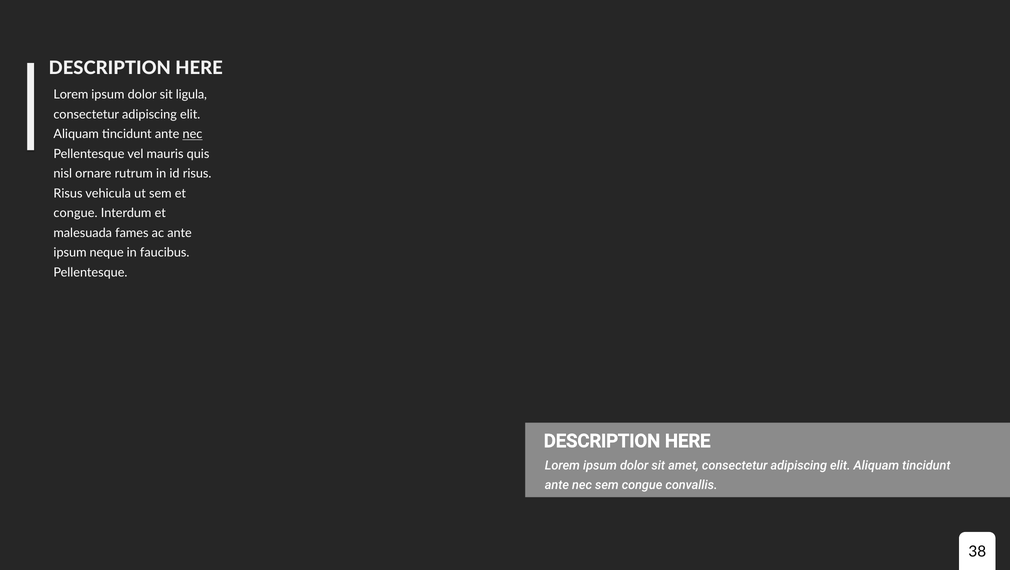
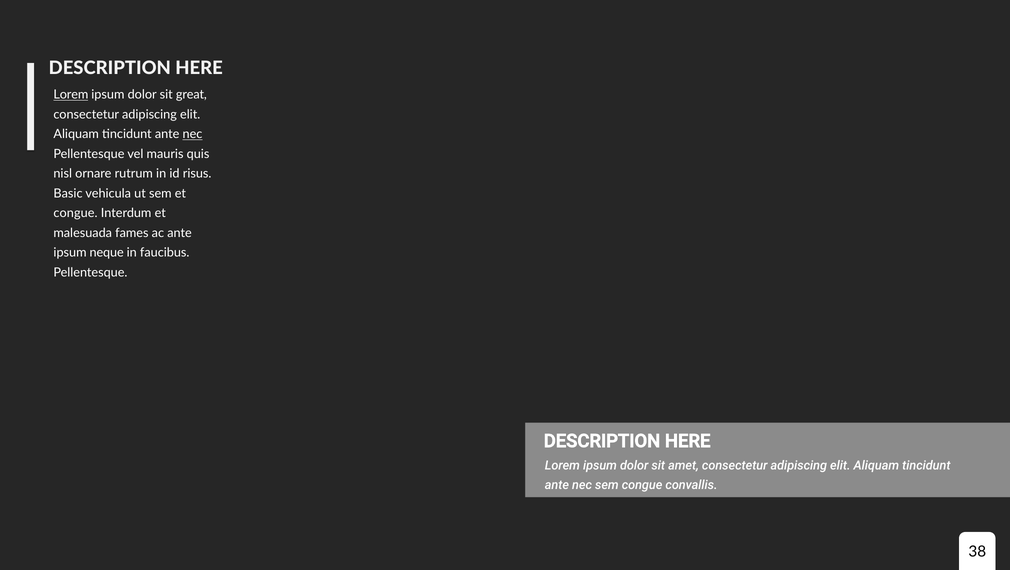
Lorem underline: none -> present (71, 95)
ligula: ligula -> great (191, 95)
Risus: Risus -> Basic (68, 193)
